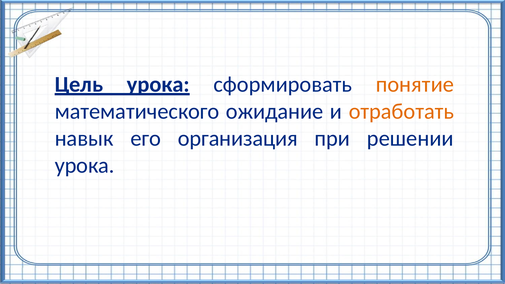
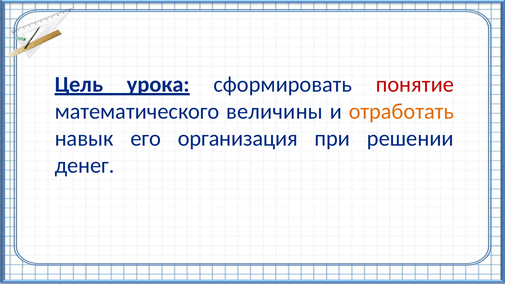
понятие colour: orange -> red (415, 85)
ожидание: ожидание -> величины (275, 111)
урока: урока -> денег (85, 165)
